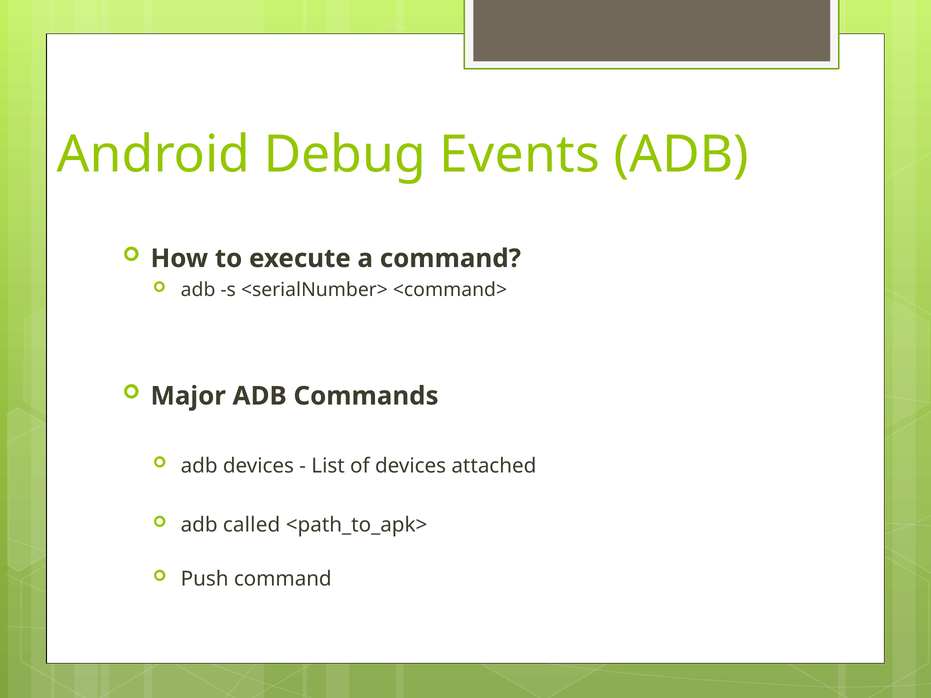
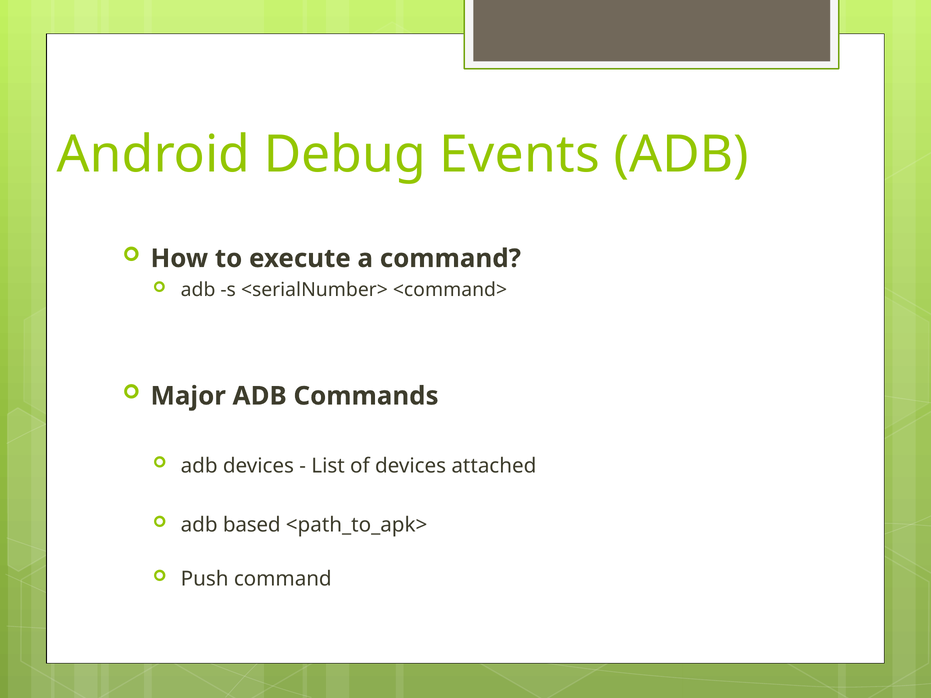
called: called -> based (252, 525)
